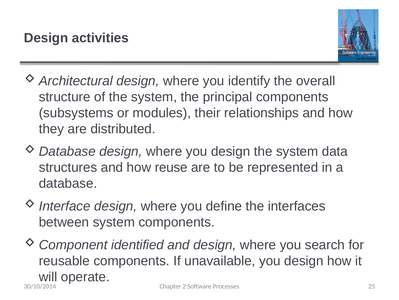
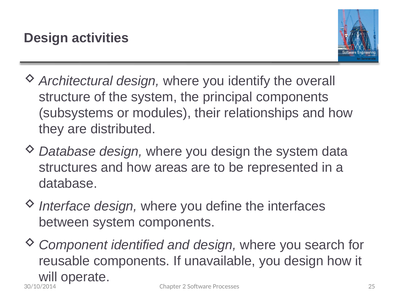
reuse: reuse -> areas (171, 167)
